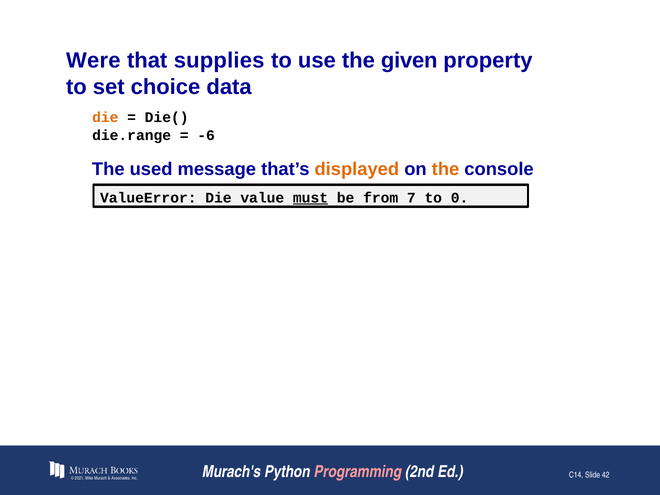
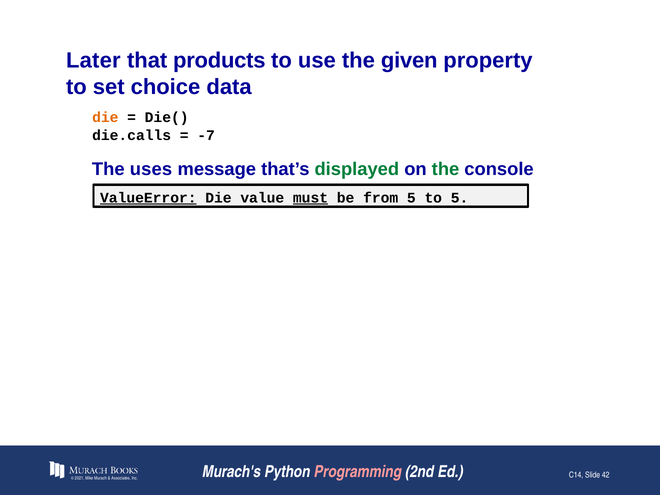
Were: Were -> Later (93, 61)
supplies: supplies -> products (219, 61)
die.range: die.range -> die.calls (132, 135)
-6: -6 -> -7 (206, 135)
used: used -> uses (151, 169)
displayed colour: orange -> green (357, 169)
the colour: orange -> green (446, 169)
ValueError underline: none -> present (148, 198)
from 7: 7 -> 5 (411, 198)
to 0: 0 -> 5 (460, 198)
